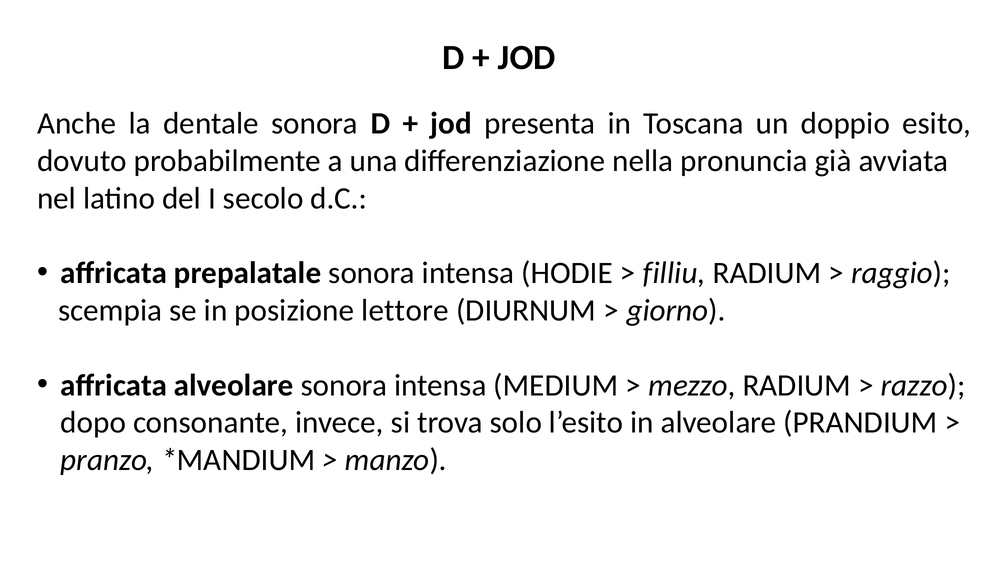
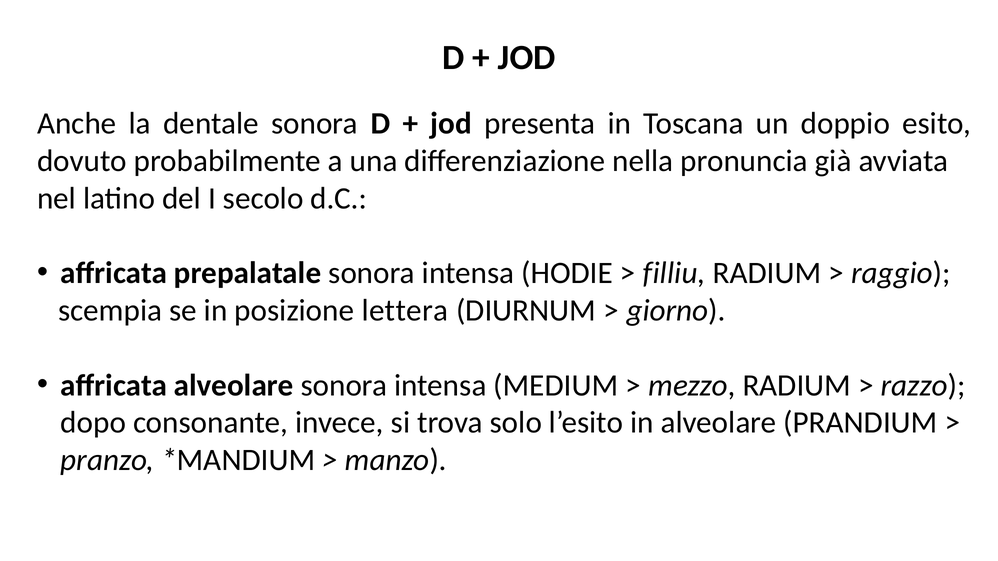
lettore: lettore -> lettera (405, 311)
